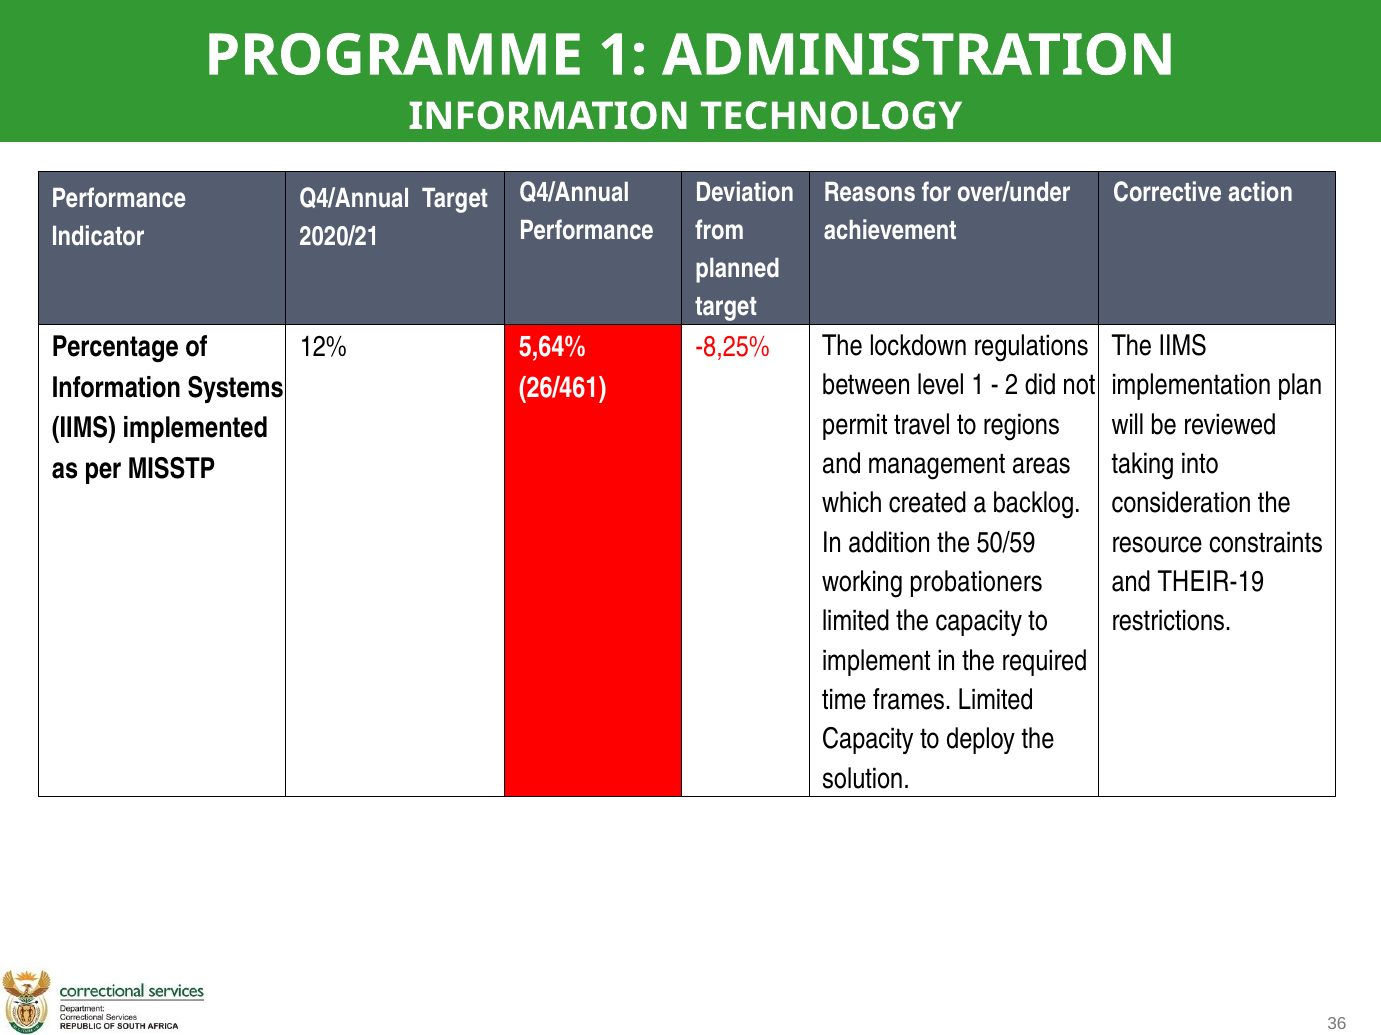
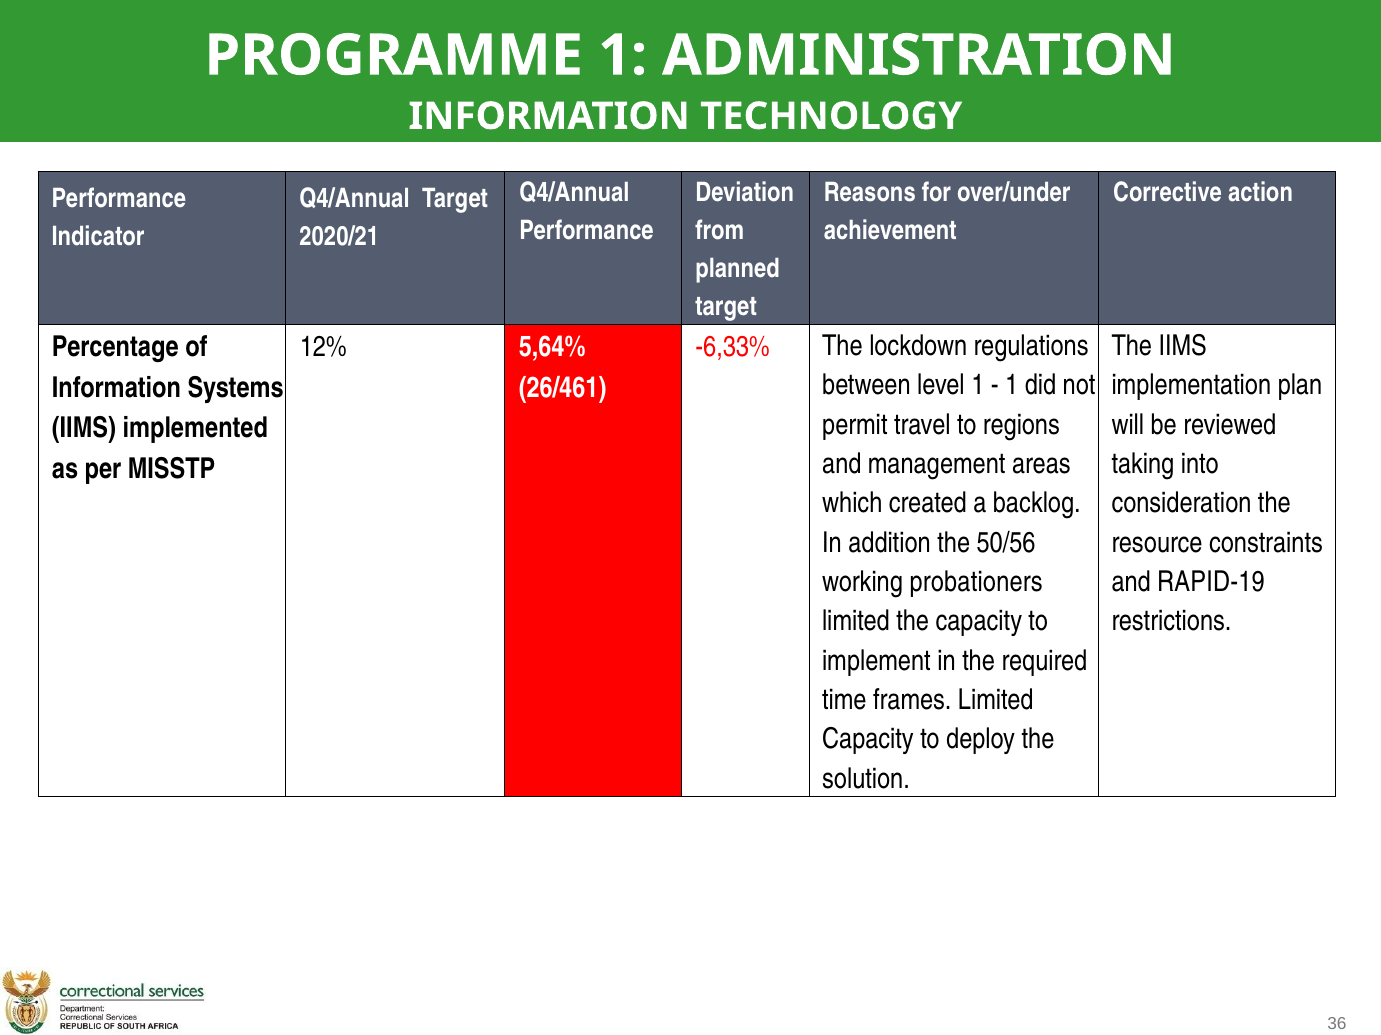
-8,25%: -8,25% -> -6,33% (733, 348)
2: 2 -> 1 (1012, 386)
50/59: 50/59 -> 50/56 (1006, 543)
THEIR-19: THEIR-19 -> RAPID-19 (1211, 582)
